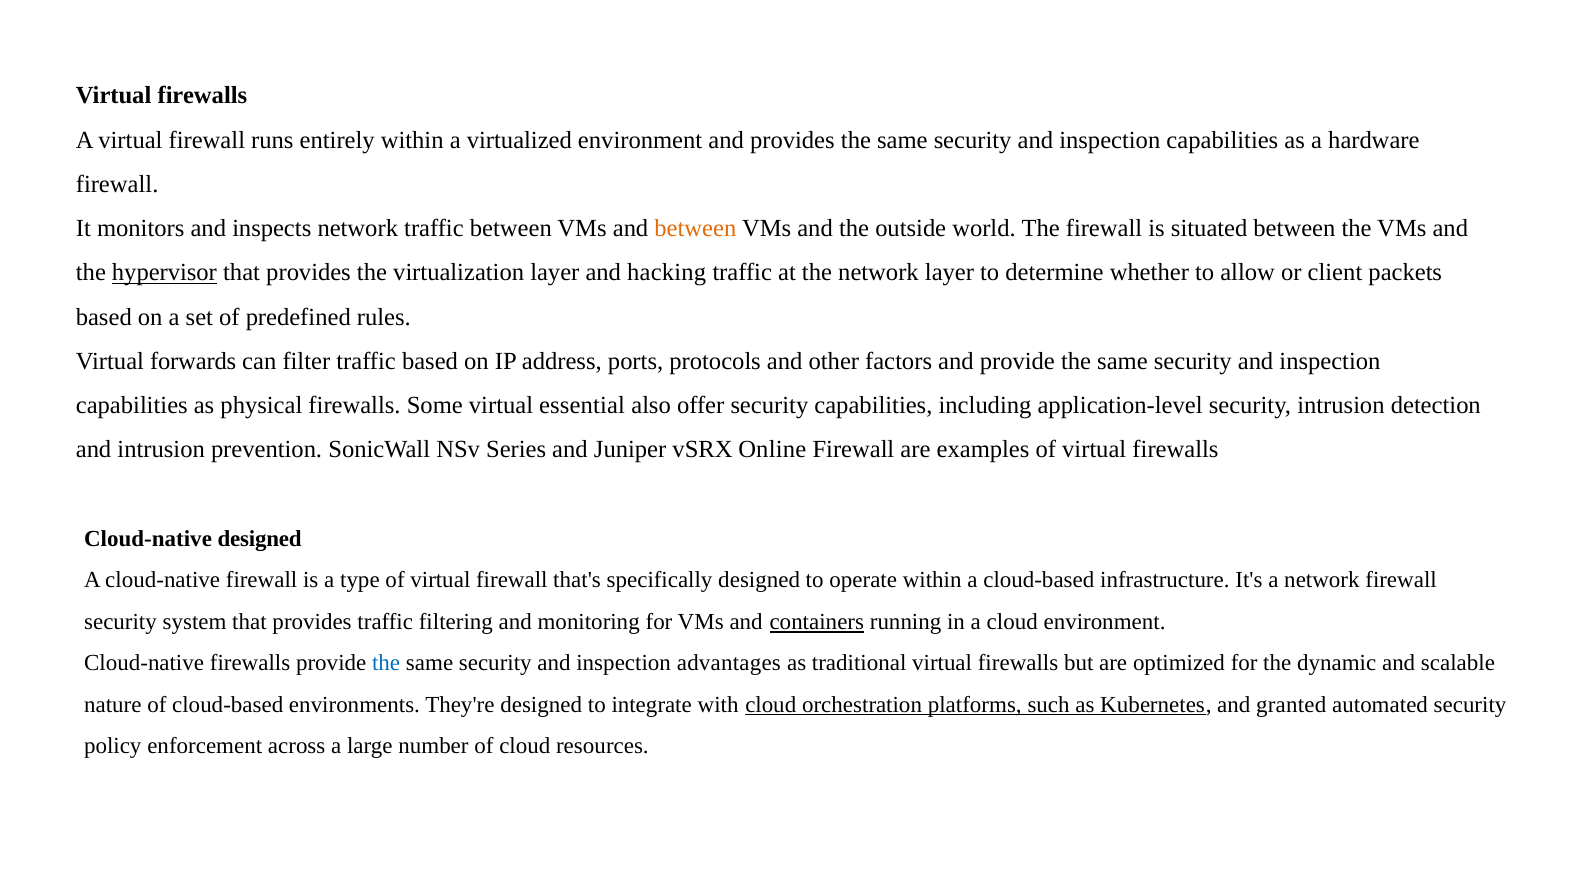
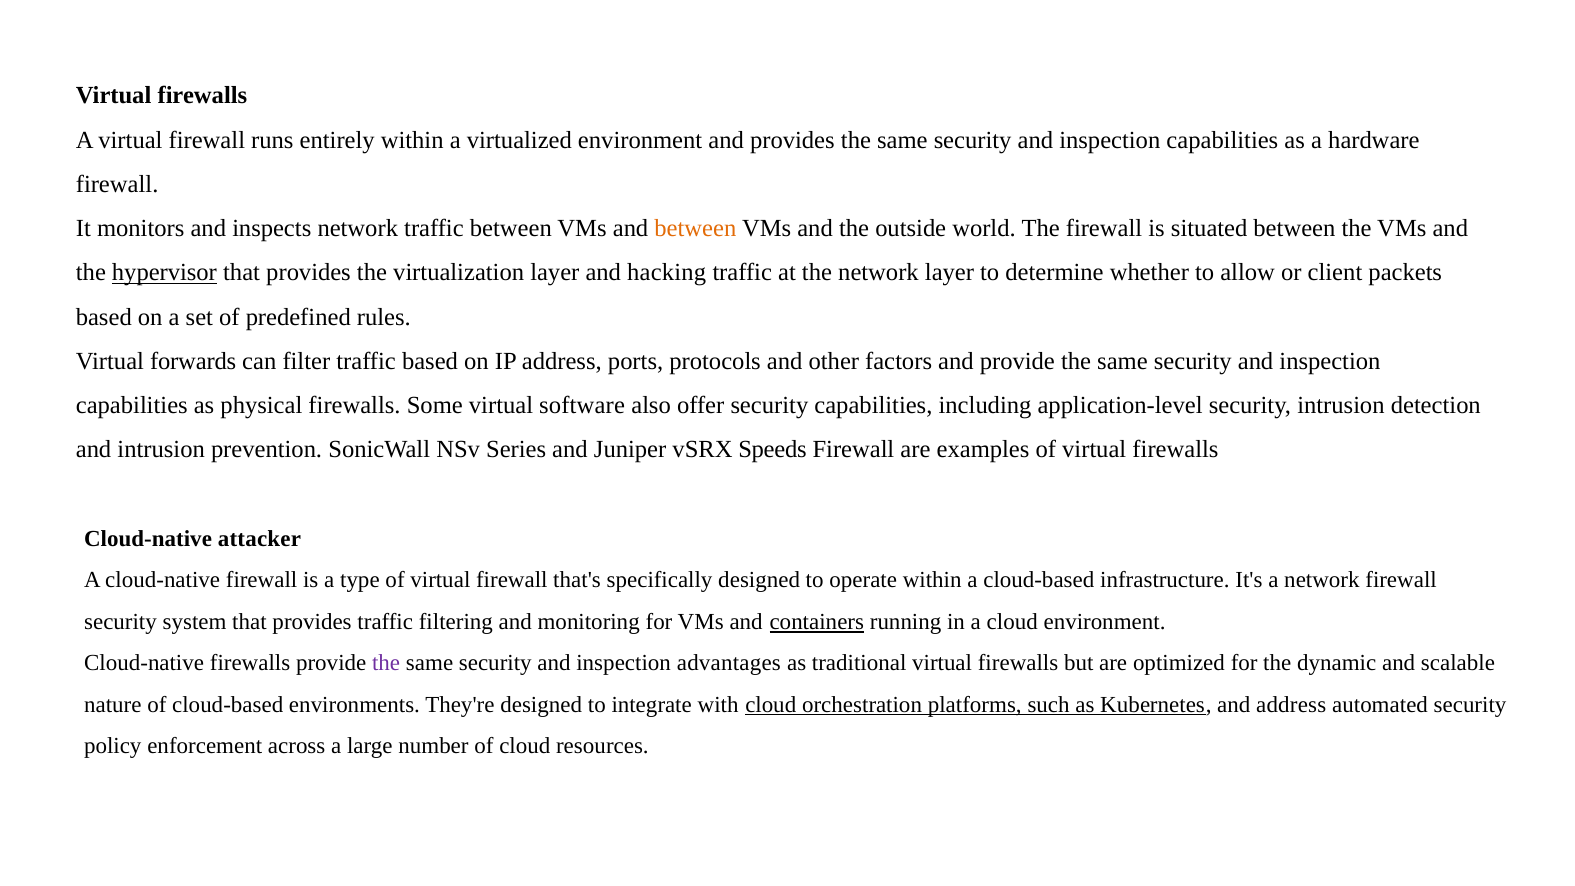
essential: essential -> software (582, 406)
Online: Online -> Speeds (772, 450)
Cloud-native designed: designed -> attacker (259, 539)
the colour: blue -> purple (386, 663)
and granted: granted -> address (1291, 704)
